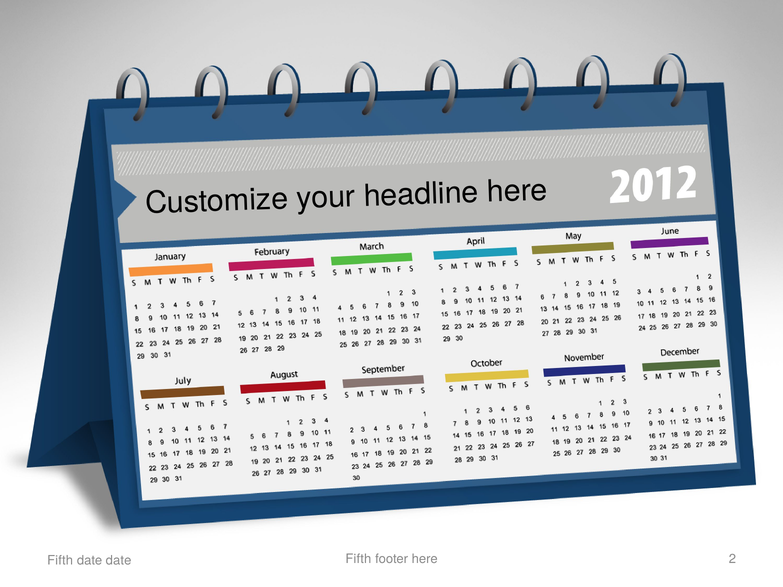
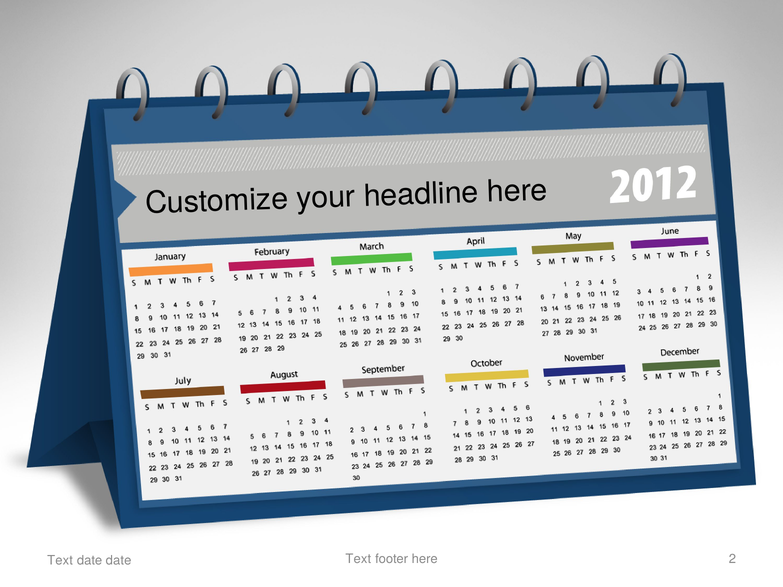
Fifth: Fifth -> Text (358, 559)
Fifth: Fifth -> Text (60, 561)
